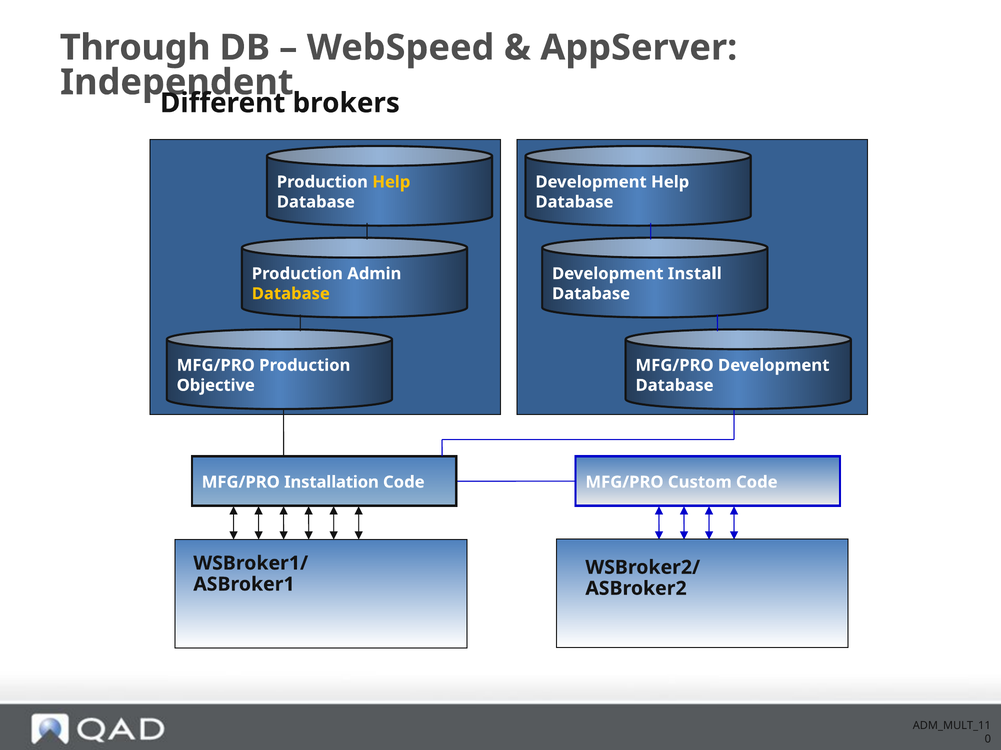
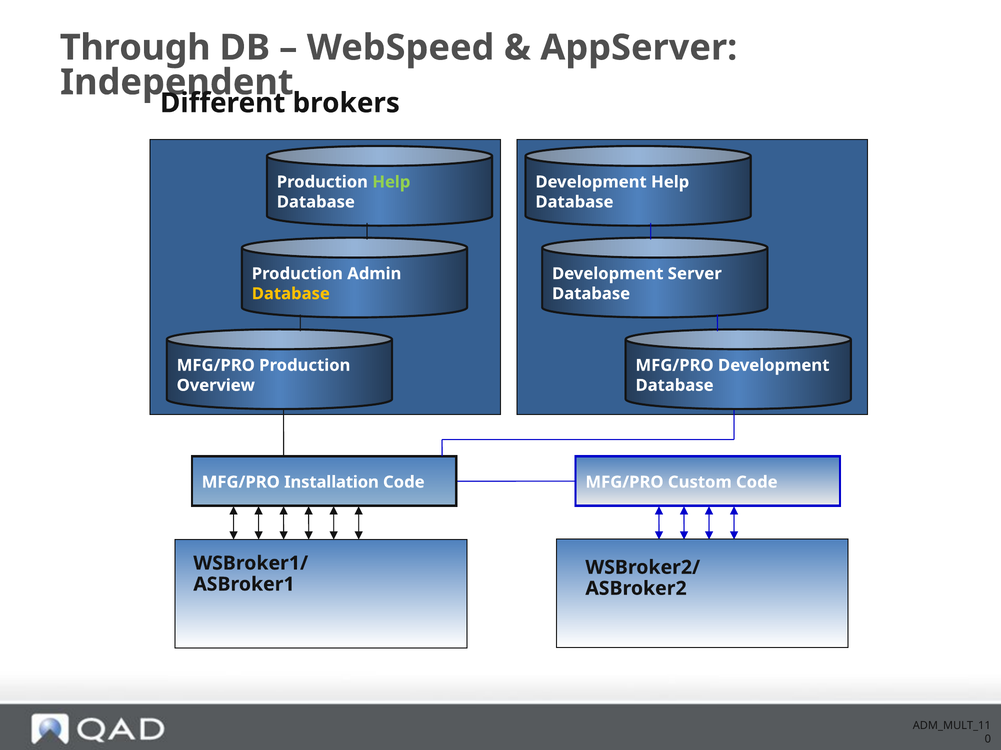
Help colour: yellow -> light green (391, 182)
Install: Install -> Server (695, 274)
Objective: Objective -> Overview (216, 386)
